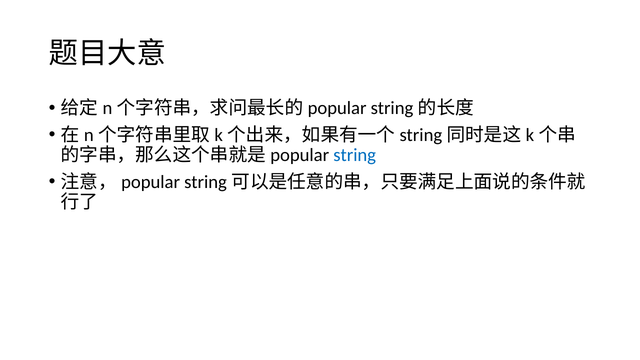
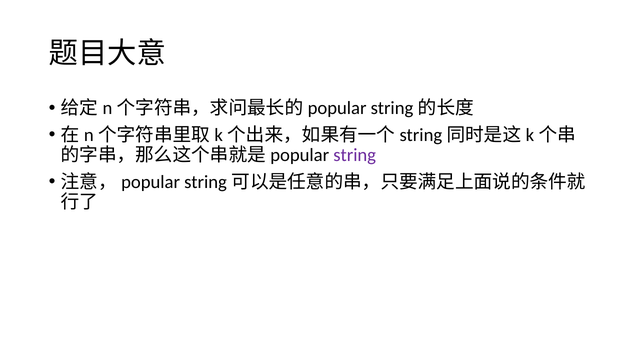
string colour: blue -> purple (355, 155)
